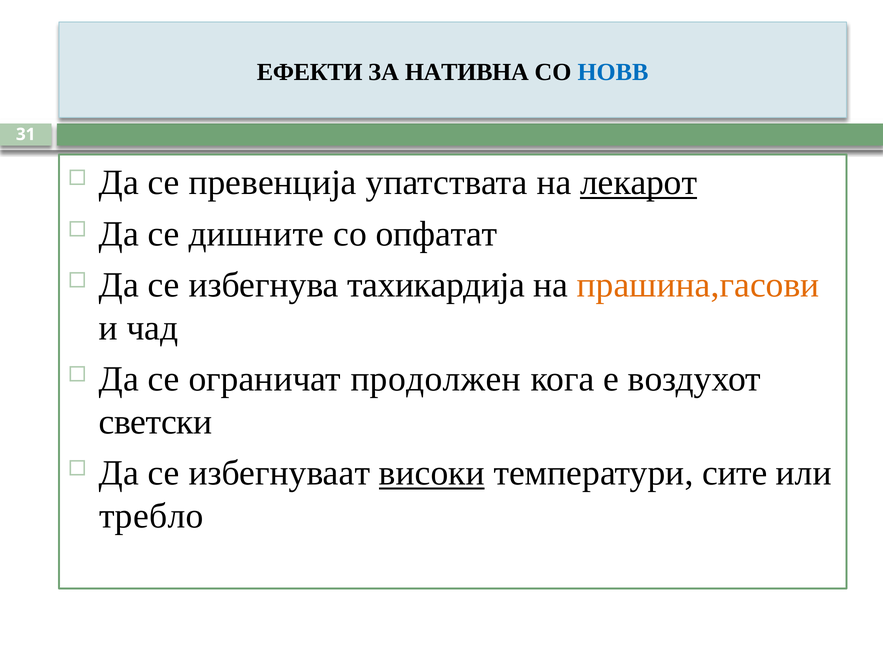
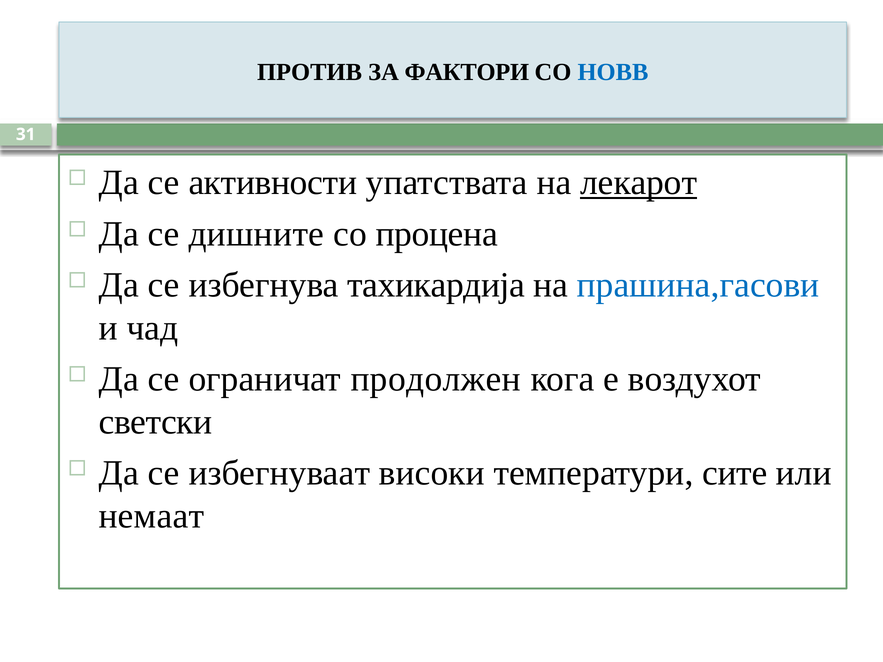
ЕФЕКТИ: ЕФЕКТИ -> ПРОТИВ (310, 72)
НАТИВНА: НАТИВНА -> ФАКТОРИ (467, 72)
превенција: превенција -> активности (273, 183)
опфатат: опфатат -> процена (437, 234)
прашина,гасови colour: orange -> blue (698, 285)
високи underline: present -> none (432, 473)
требло: требло -> немаат (151, 516)
